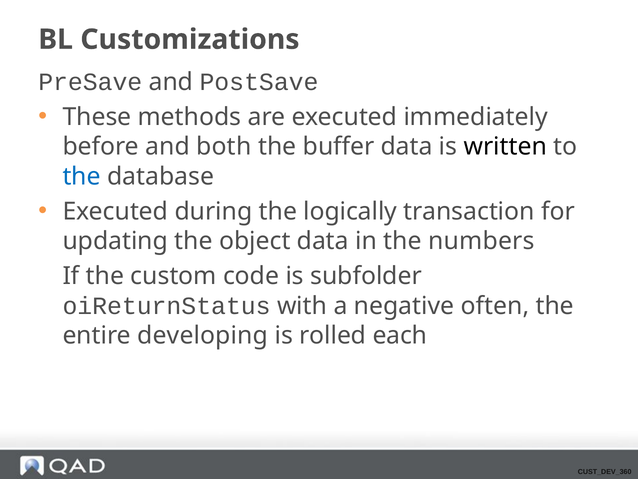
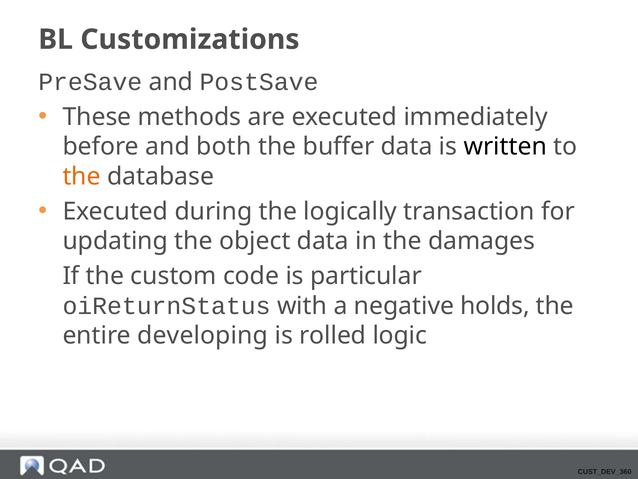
the colour: blue -> orange (82, 176)
numbers: numbers -> damages (482, 241)
subfolder: subfolder -> particular (366, 276)
often: often -> holds (495, 305)
each: each -> logic (400, 335)
